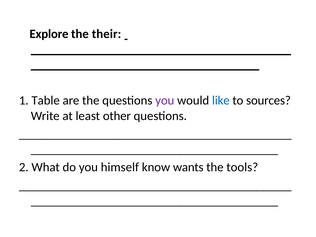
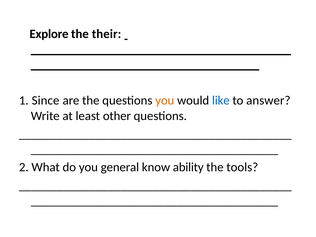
Table: Table -> Since (46, 101)
you colour: purple -> orange (165, 101)
sources: sources -> answer (268, 101)
himself: himself -> general (120, 167)
wants: wants -> ability (188, 167)
